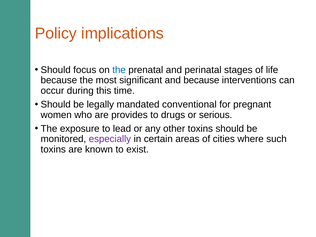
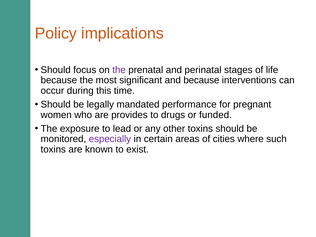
the colour: blue -> purple (119, 70)
conventional: conventional -> performance (189, 104)
serious: serious -> funded (216, 115)
